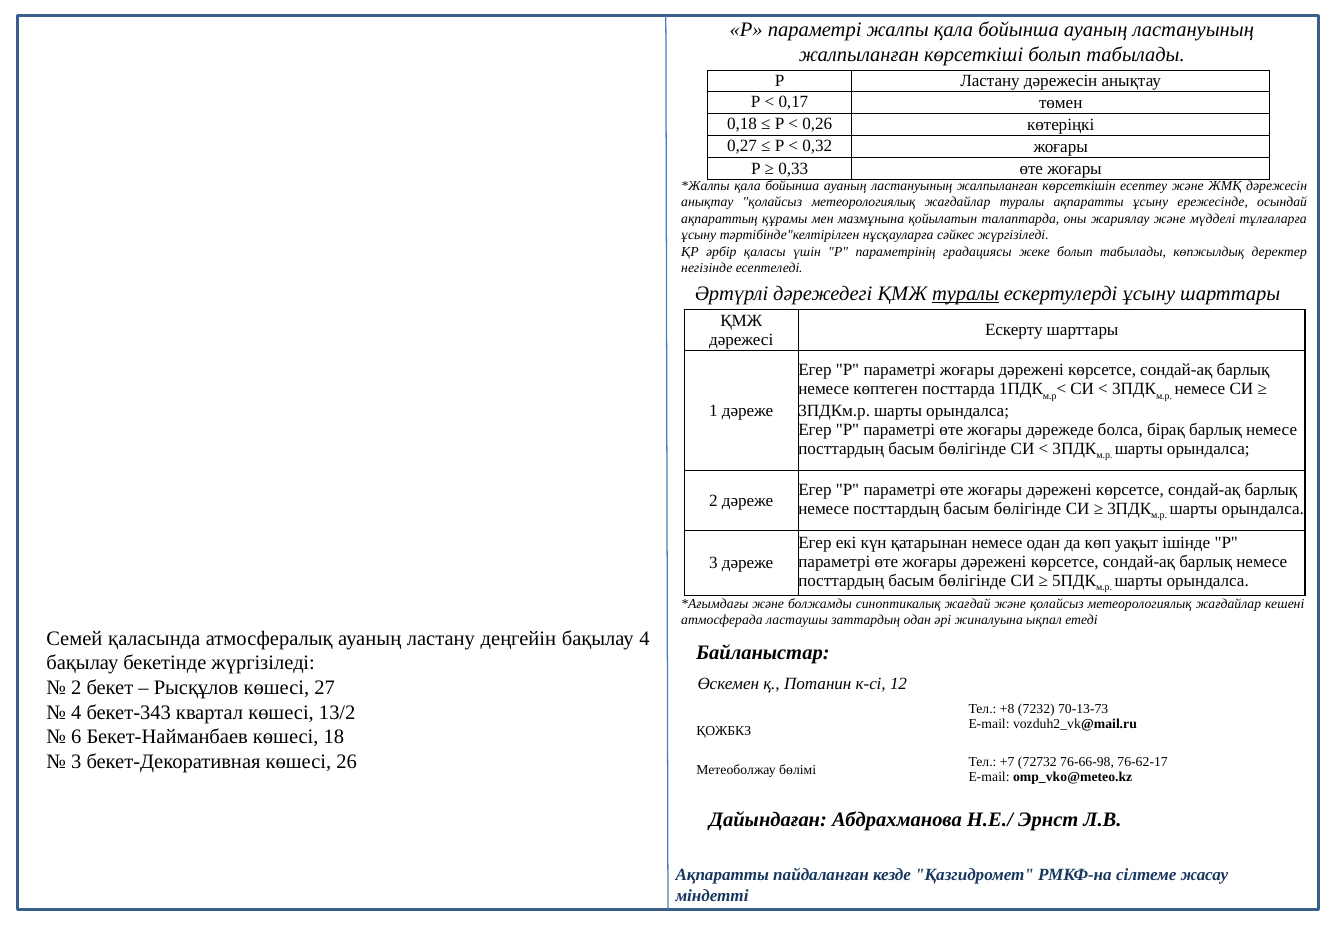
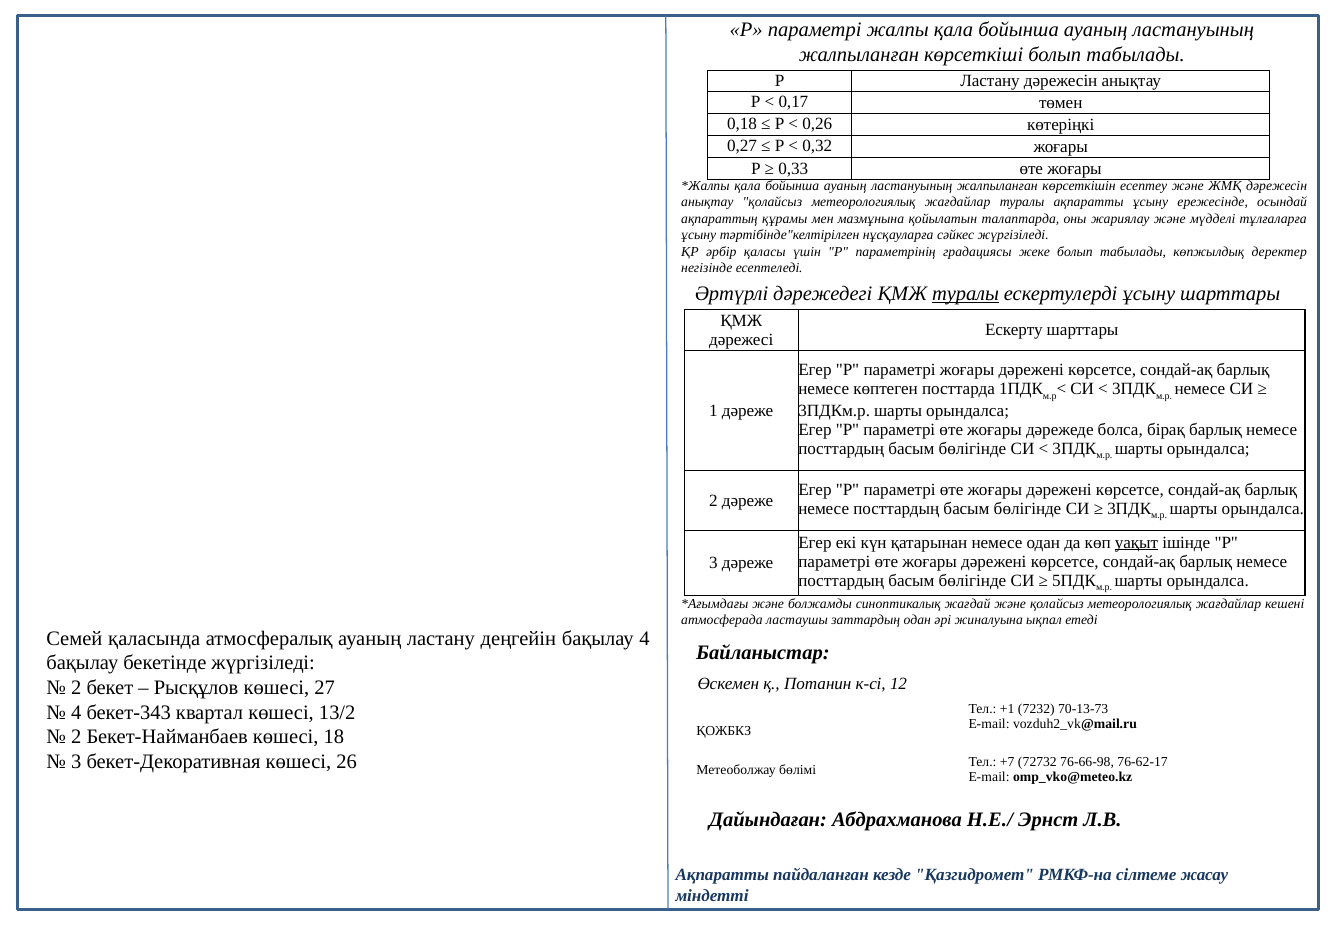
уақыт underline: none -> present (1137, 543)
+8: +8 -> +1 (1007, 708)
6: 6 -> 2 (76, 737)
